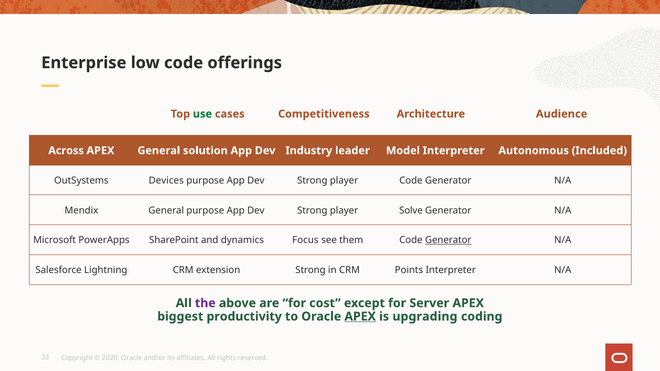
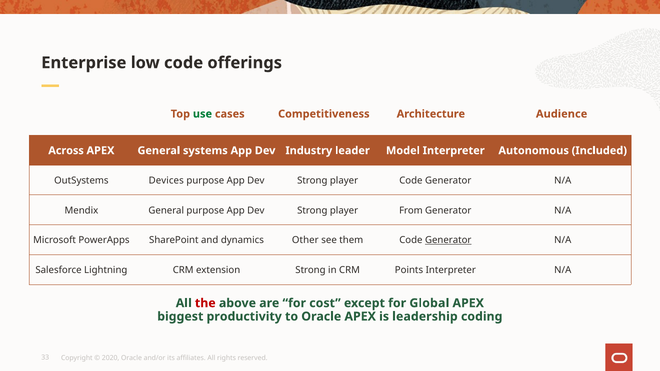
solution: solution -> systems (205, 151)
Solve: Solve -> From (411, 210)
Focus: Focus -> Other (305, 240)
the colour: purple -> red (205, 303)
Server: Server -> Global (429, 303)
APEX underline: present -> none (360, 317)
upgrading: upgrading -> leadership (425, 317)
